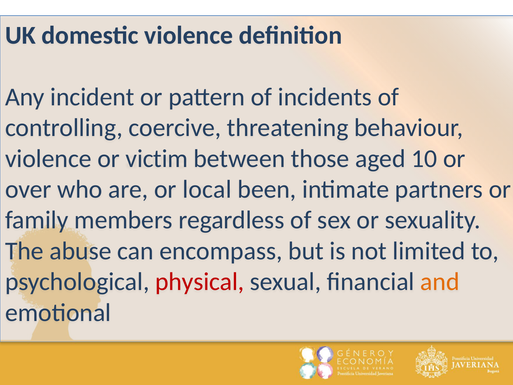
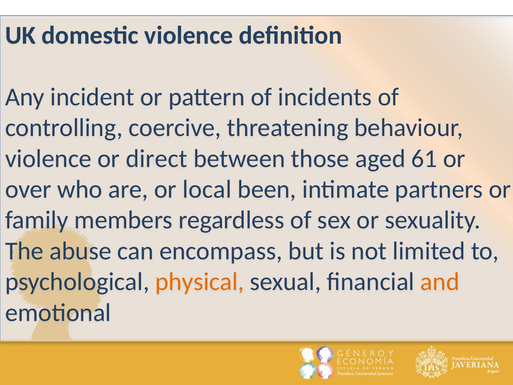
victim: victim -> direct (157, 158)
10: 10 -> 61 (424, 158)
physical colour: red -> orange (200, 282)
